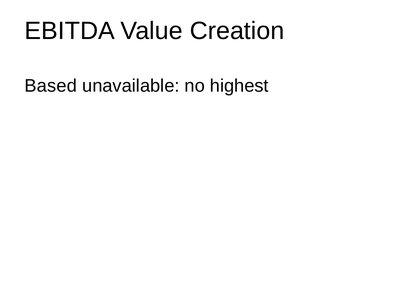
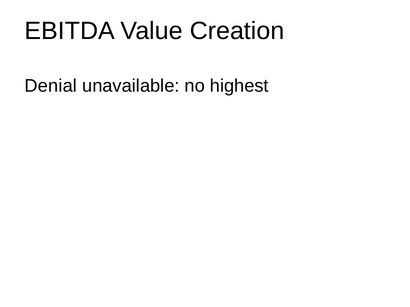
Based: Based -> Denial (51, 86)
